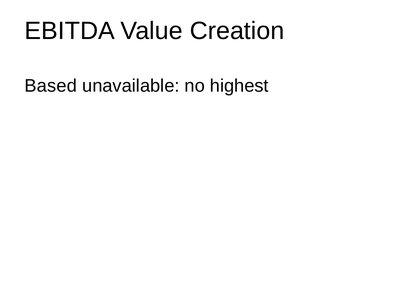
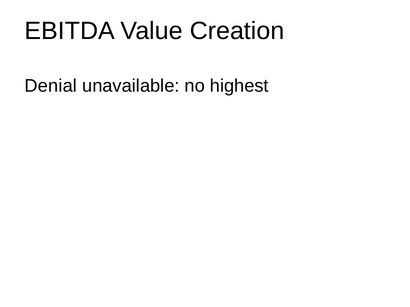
Based: Based -> Denial (51, 86)
